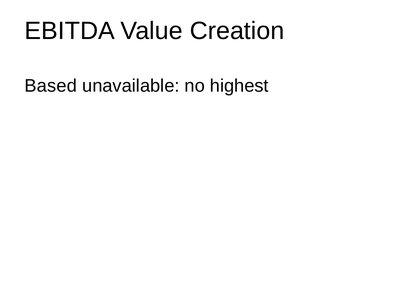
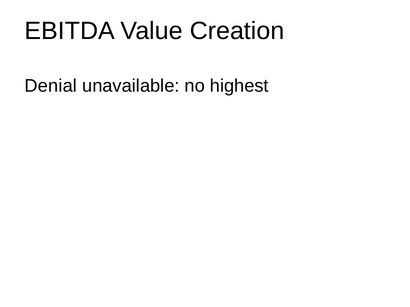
Based: Based -> Denial (51, 86)
